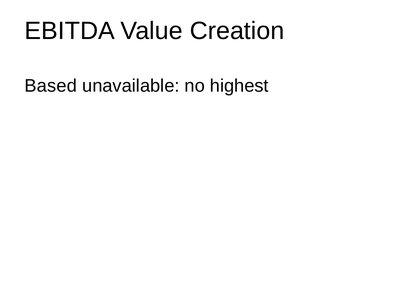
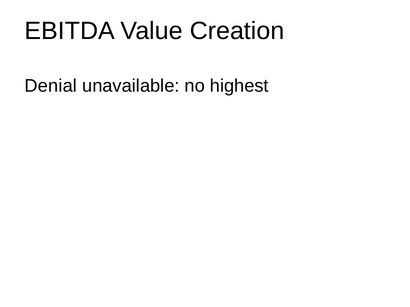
Based: Based -> Denial (51, 86)
